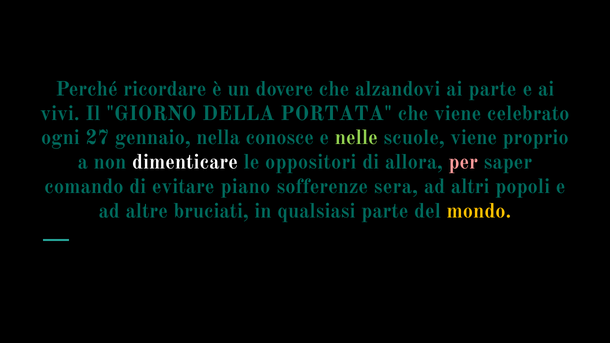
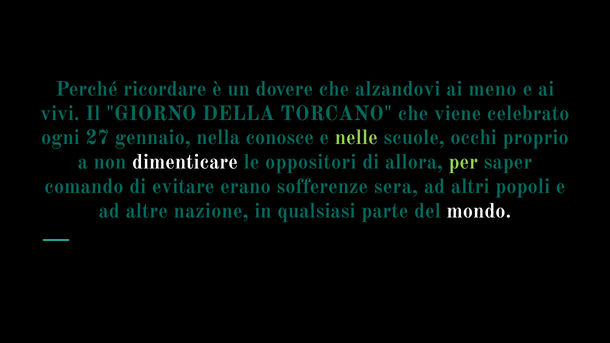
ai parte: parte -> meno (492, 89)
PORTATA: PORTATA -> TORCANO (336, 113)
scuole viene: viene -> occhi (474, 138)
per colour: pink -> light green (463, 162)
piano: piano -> erano (245, 187)
bruciati: bruciati -> nazione (211, 211)
mondo colour: yellow -> white (479, 211)
